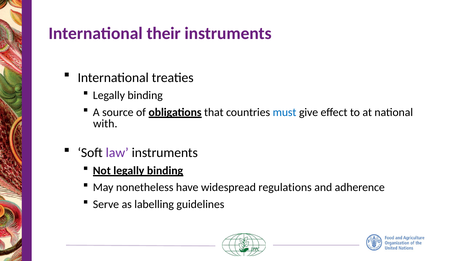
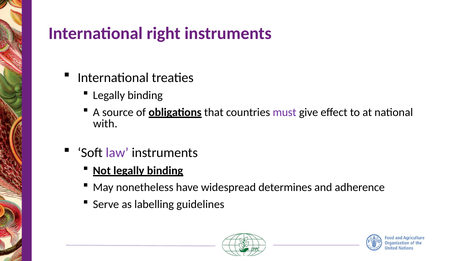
their: their -> right (164, 33)
must colour: blue -> purple (285, 113)
regulations: regulations -> determines (285, 188)
